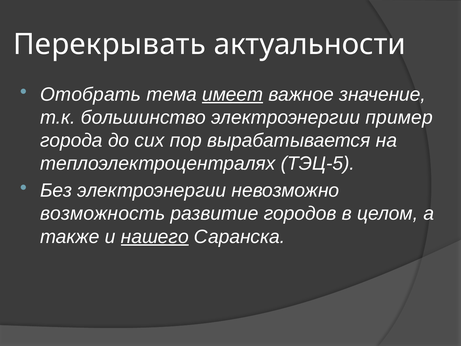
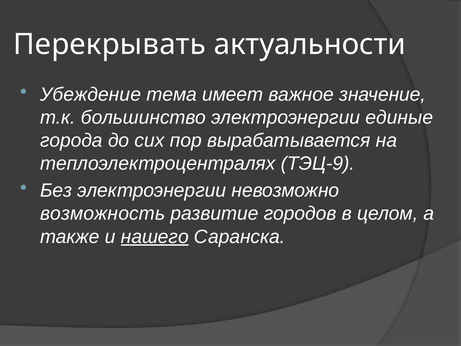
Отобрать: Отобрать -> Убеждение (91, 94)
имеет underline: present -> none (233, 94)
пример: пример -> единые (399, 117)
ТЭЦ-5: ТЭЦ-5 -> ТЭЦ-9 (318, 164)
